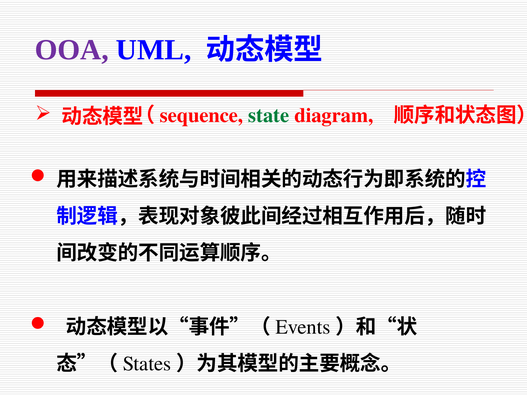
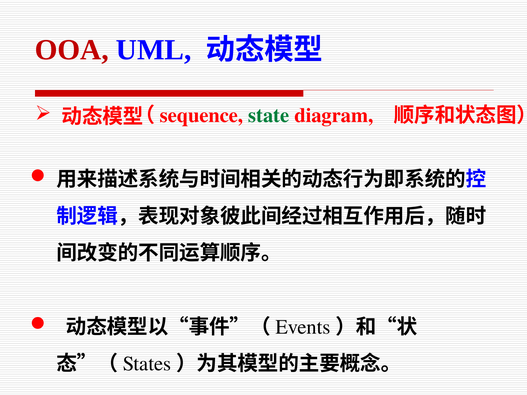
OOA colour: purple -> red (72, 50)
